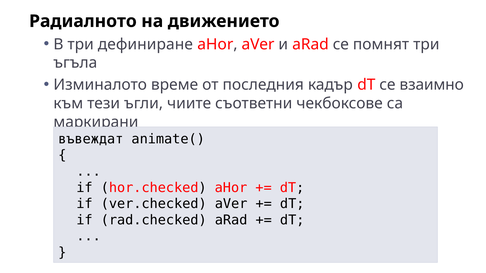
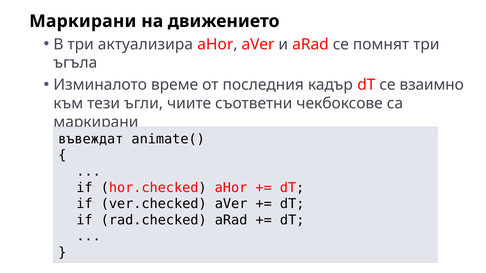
Радиалното: Радиалното -> Маркирани (83, 21)
дефиниране: дефиниране -> актуализира (145, 44)
